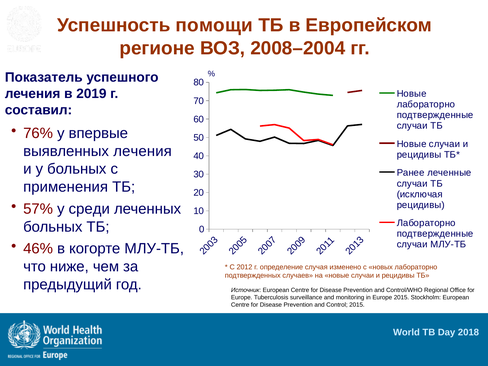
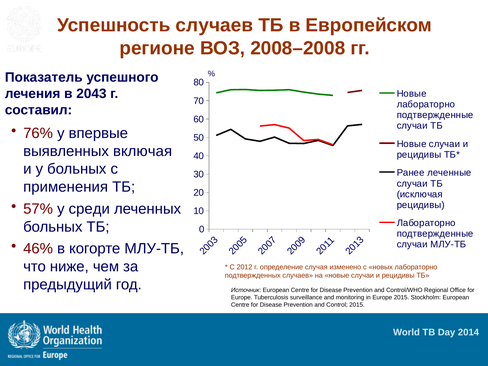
Успешность помощи: помощи -> случаев (214, 25)
2008–2004: 2008–2004 -> 2008–2008 (298, 48)
2019: 2019 -> 2043 (91, 94)
выявленных лечения: лечения -> включая (143, 151)
2018: 2018 -> 2014 (468, 333)
